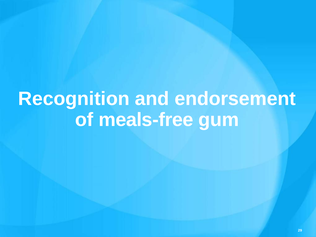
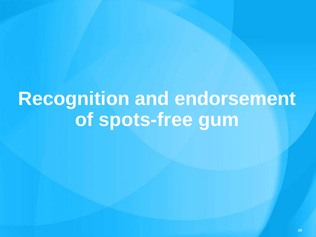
meals-free: meals-free -> spots-free (146, 120)
